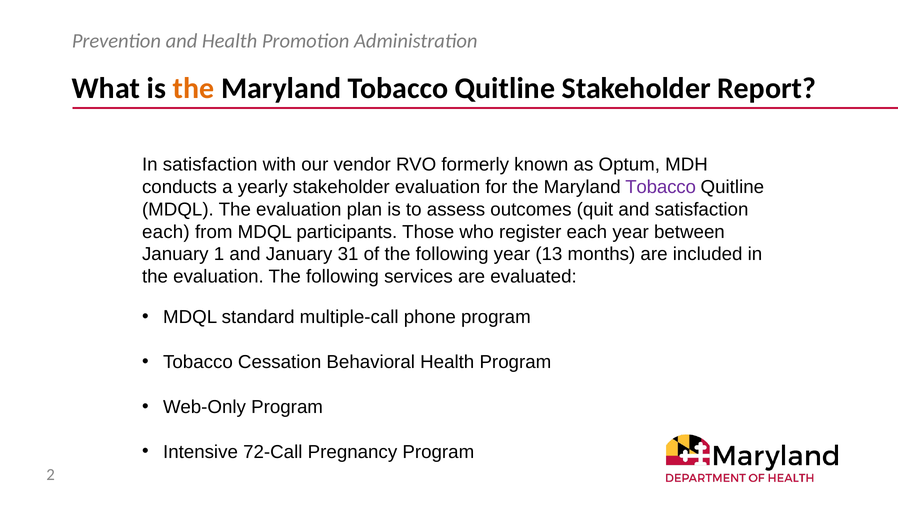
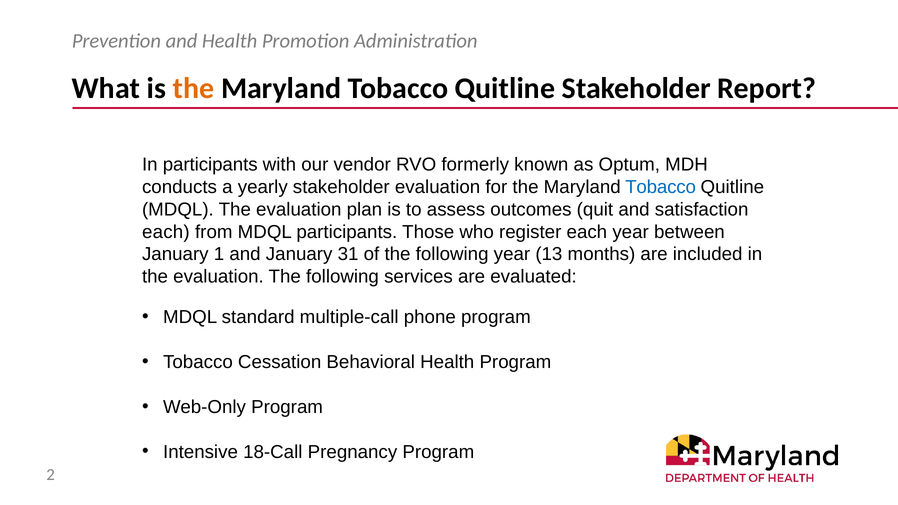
In satisfaction: satisfaction -> participants (210, 165)
Tobacco colour: purple -> blue (661, 187)
72-Call: 72-Call -> 18-Call (273, 452)
